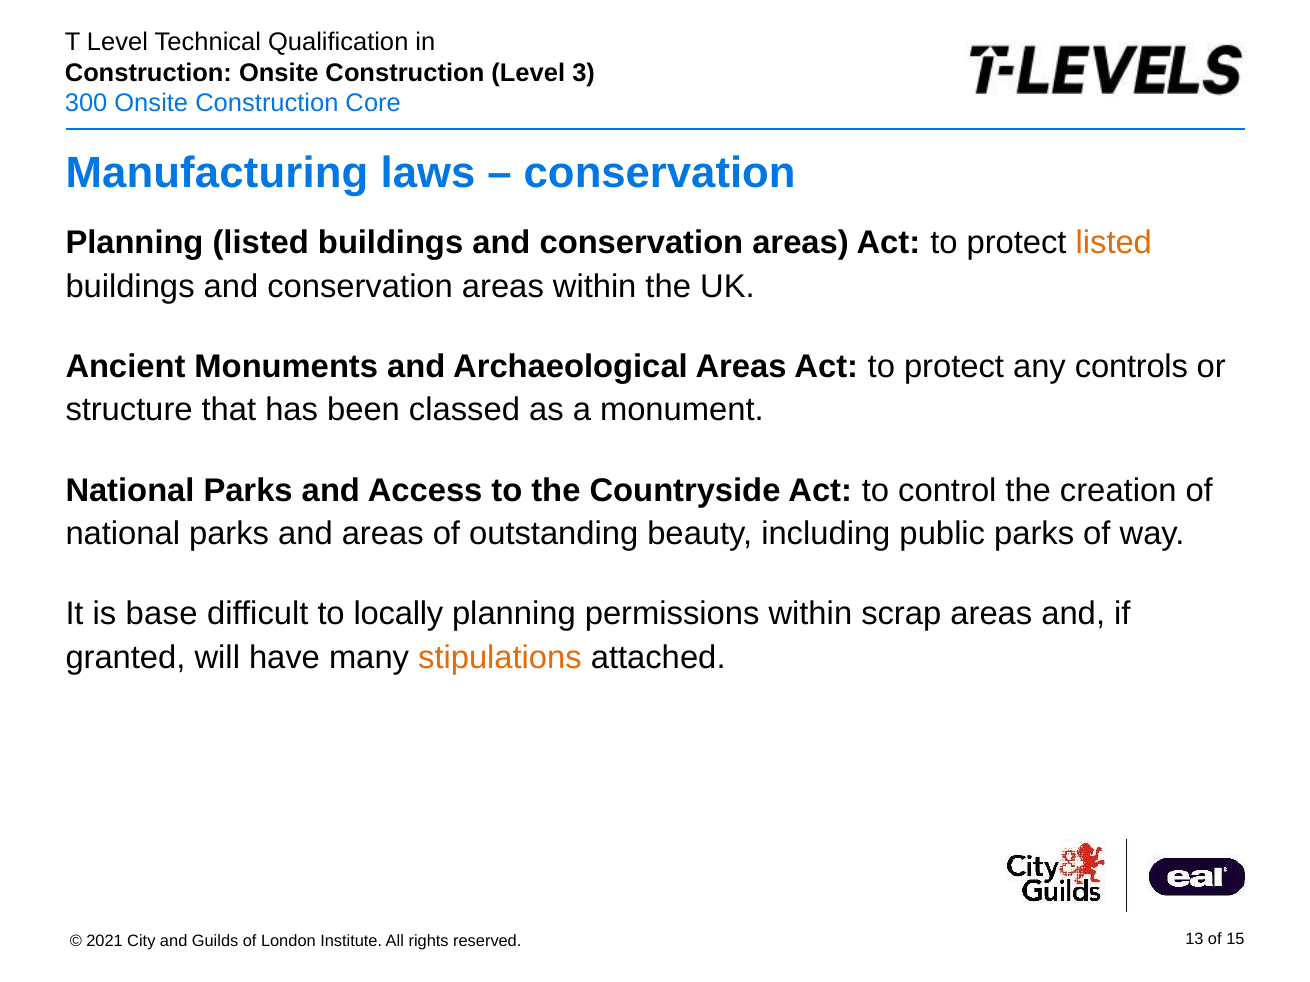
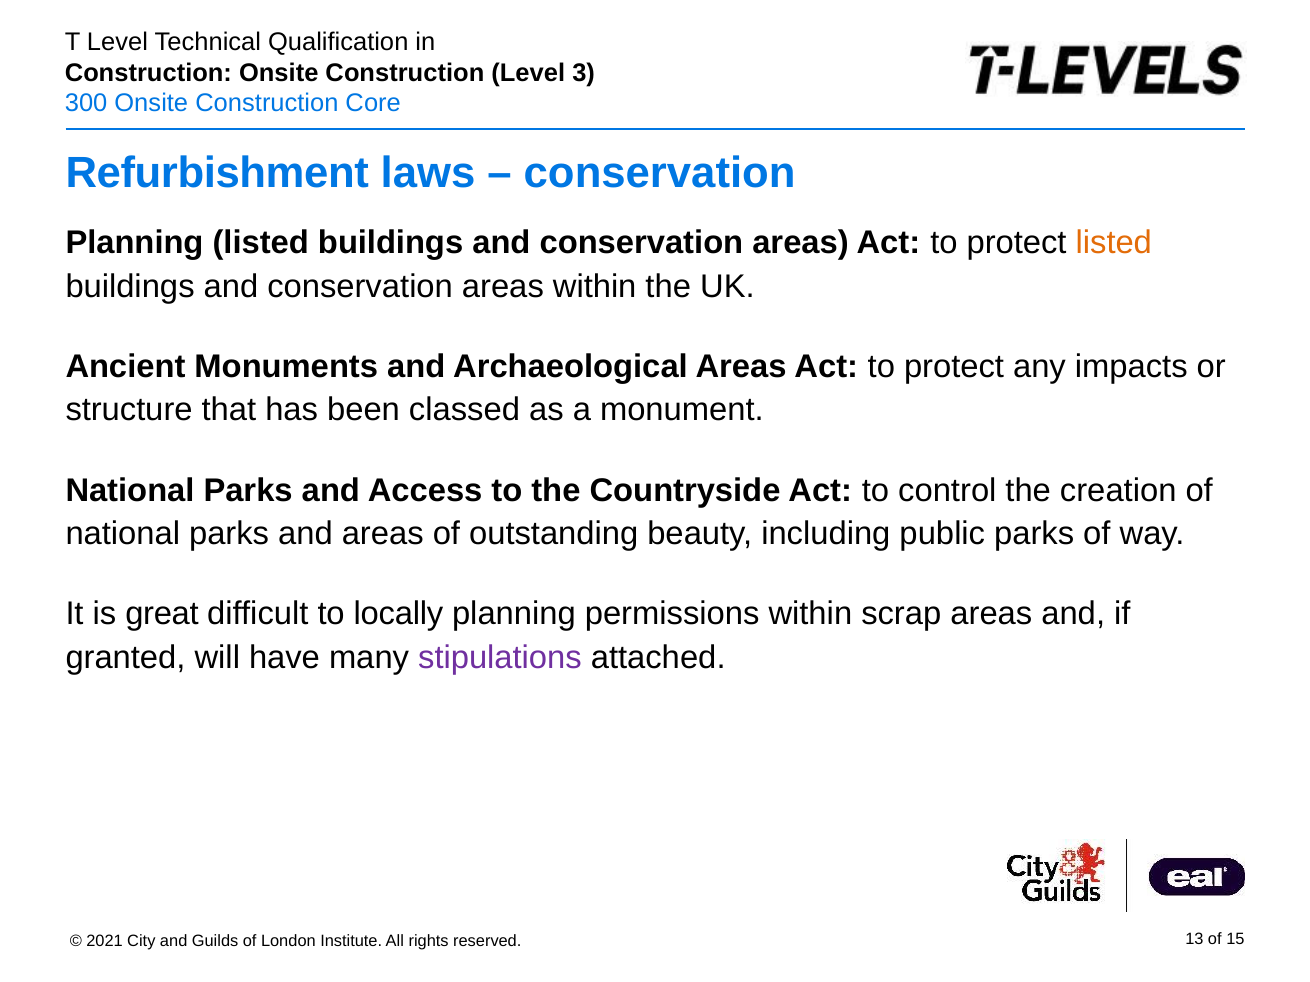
Manufacturing: Manufacturing -> Refurbishment (217, 174)
controls: controls -> impacts (1131, 367)
base: base -> great (162, 614)
stipulations colour: orange -> purple (500, 658)
